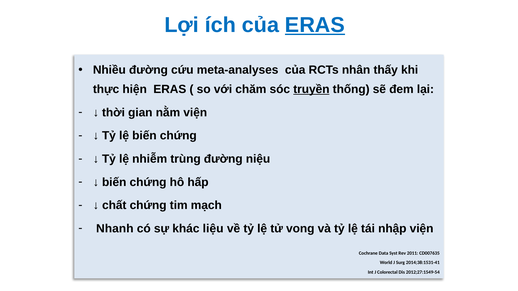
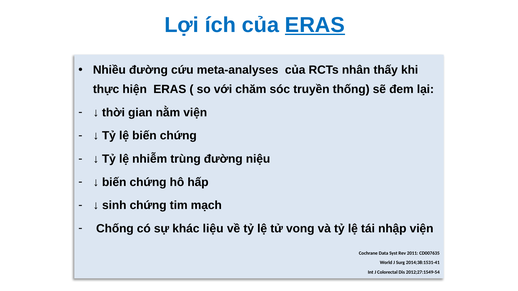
truyền underline: present -> none (311, 89)
chất: chất -> sinh (114, 206)
Nhanh: Nhanh -> Chống (115, 229)
